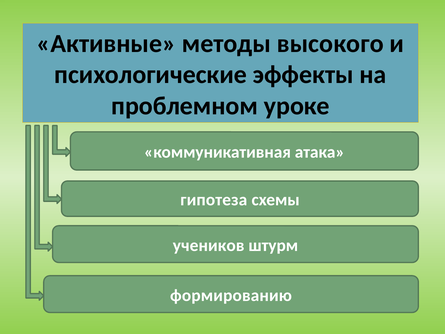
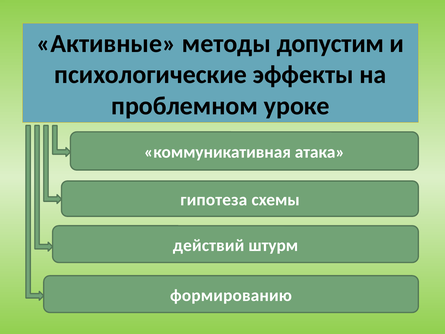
высокого: высокого -> допустим (330, 43)
учеников: учеников -> действий (209, 245)
